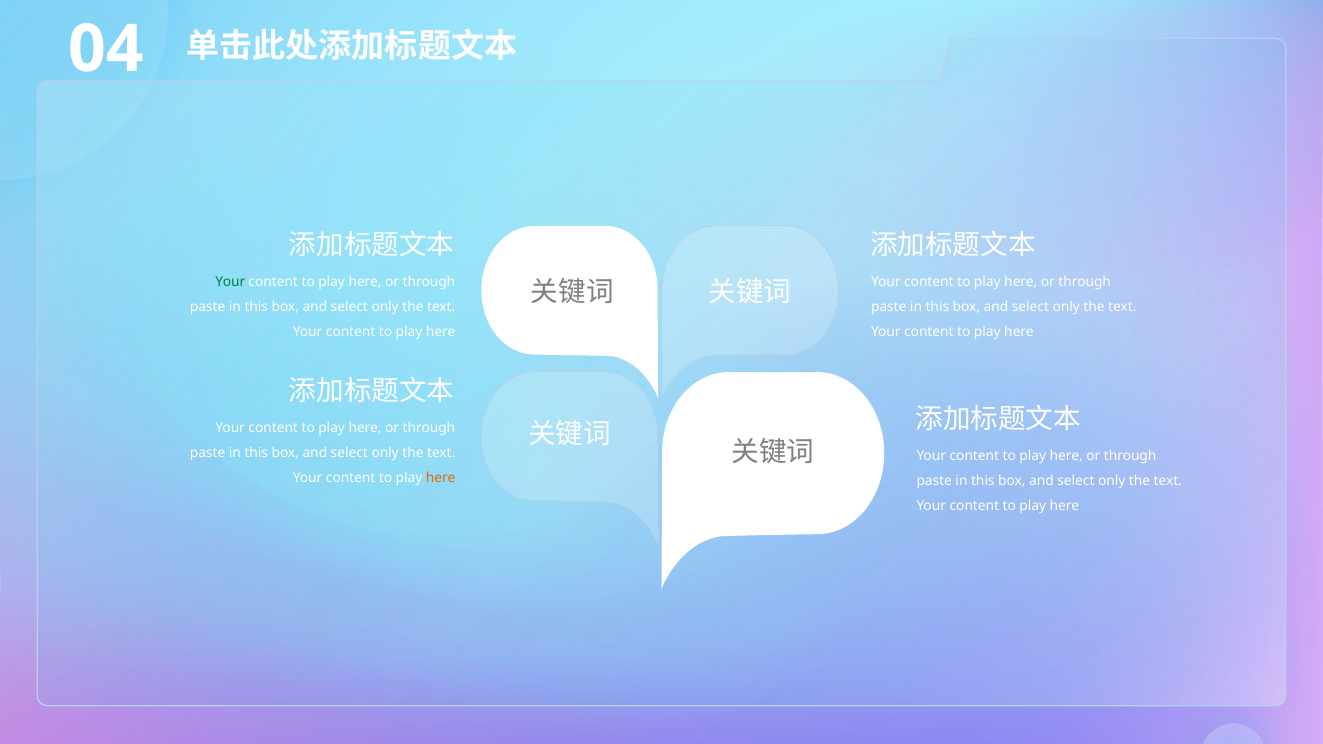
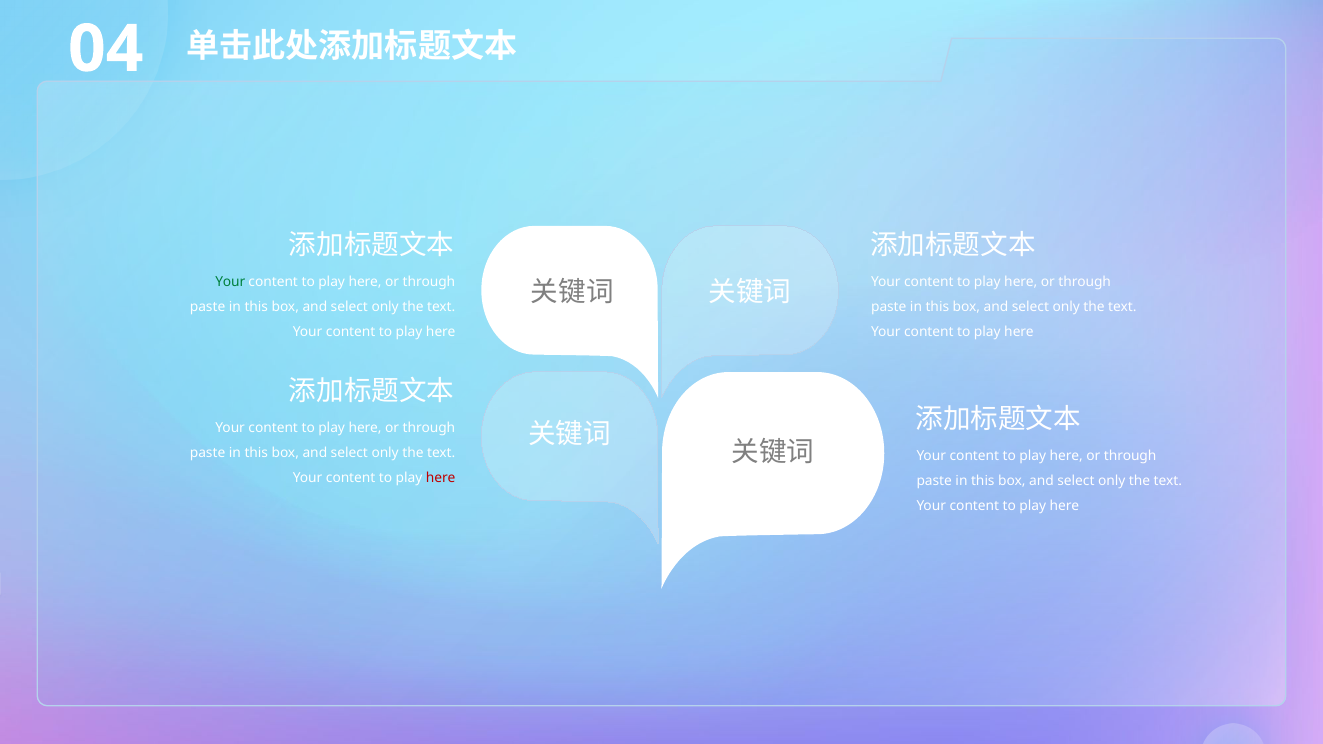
here colour: orange -> red (441, 478)
